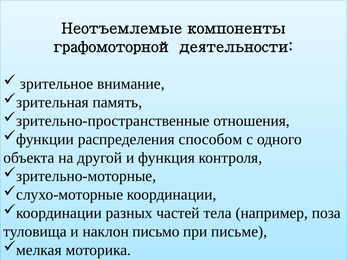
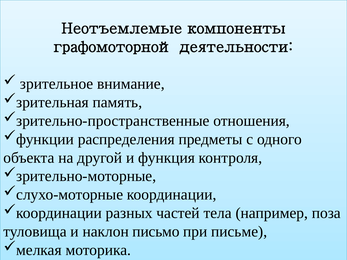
способом: способом -> предметы (211, 139)
